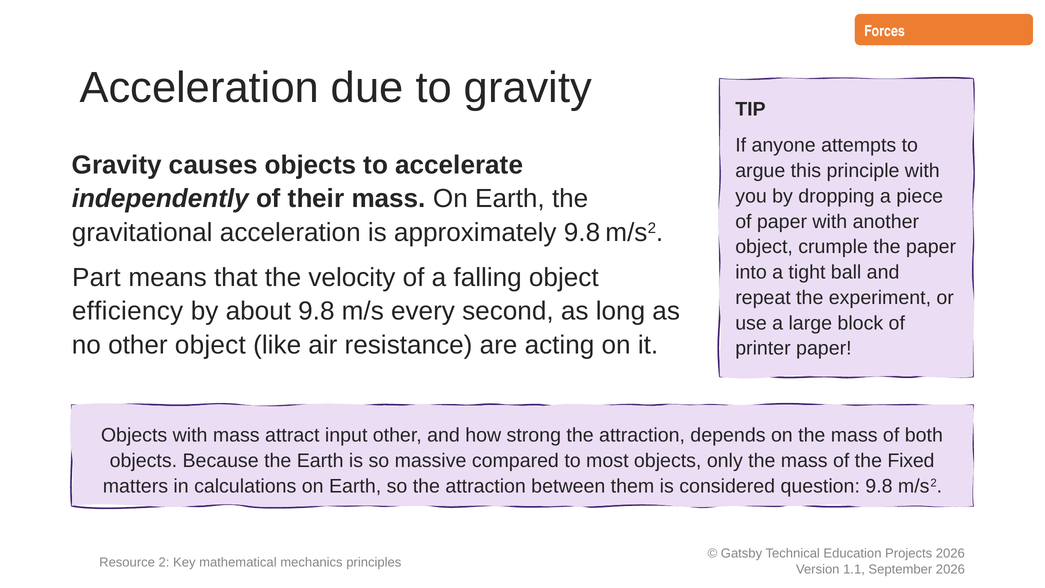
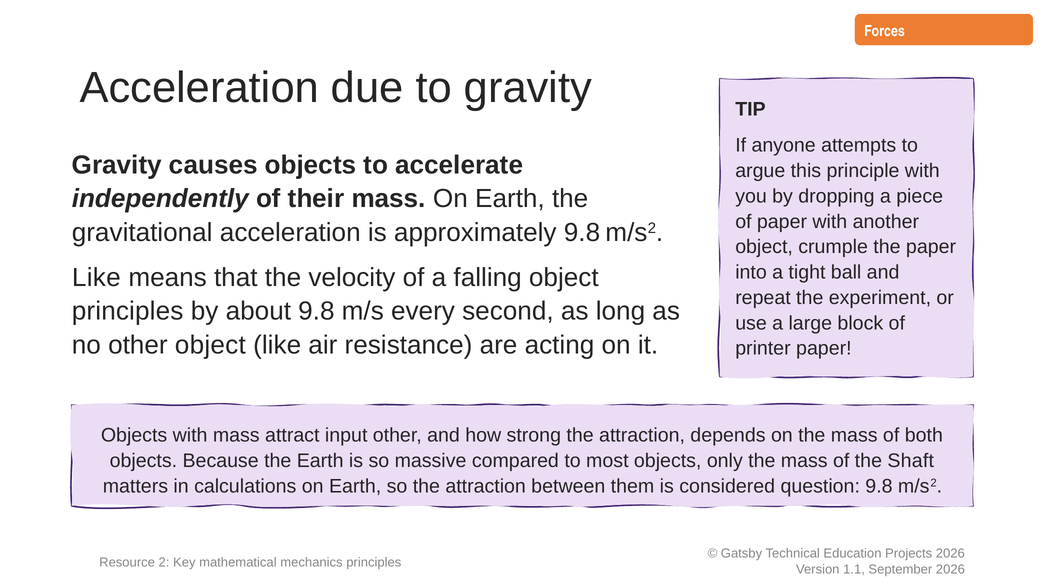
Part: Part -> Like (96, 277)
efficiency: efficiency -> principles (128, 311)
Fixed: Fixed -> Shaft (911, 461)
